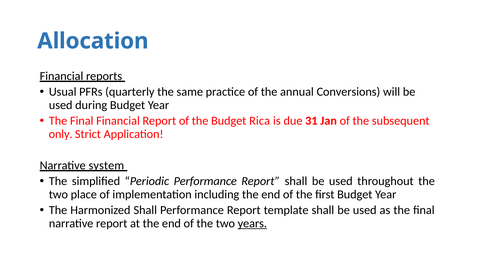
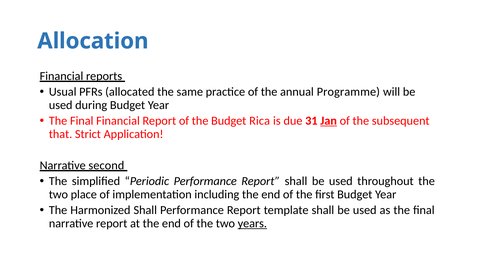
quarterly: quarterly -> allocated (130, 92)
Conversions: Conversions -> Programme (348, 92)
Jan underline: none -> present (329, 121)
only: only -> that (61, 134)
system: system -> second (106, 165)
